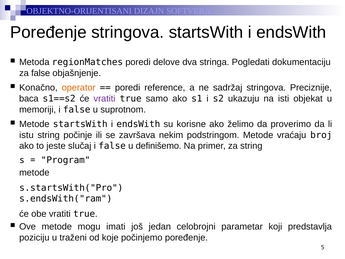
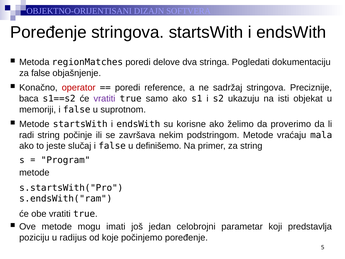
operator colour: orange -> red (79, 88)
istu: istu -> radi (27, 135)
broj: broj -> mala (321, 135)
traženi: traženi -> radijus (73, 237)
